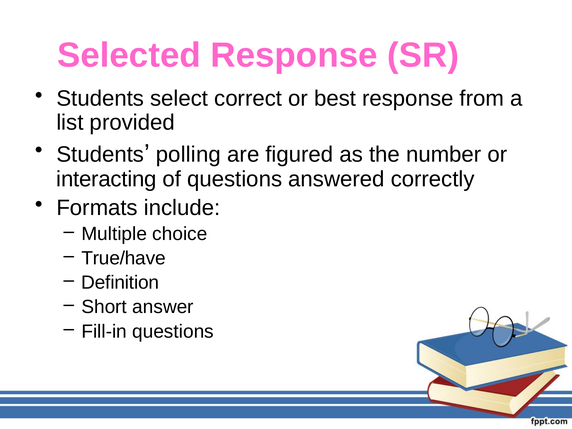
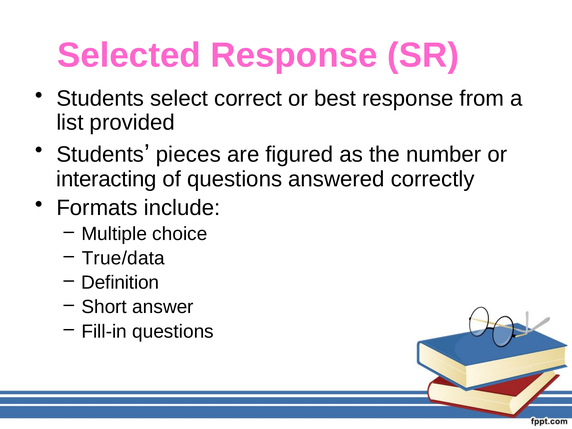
polling: polling -> pieces (188, 155)
True/have: True/have -> True/data (123, 258)
